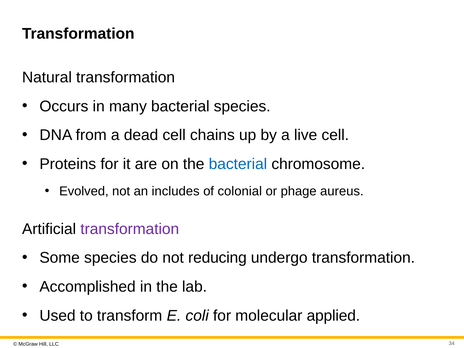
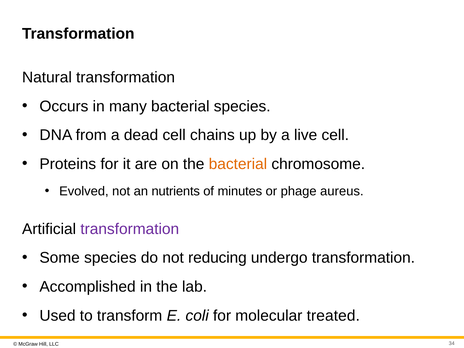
bacterial colour: blue -> orange (238, 164)
includes: includes -> nutrients (176, 191)
colonial: colonial -> minutes (240, 191)
applied: applied -> treated (333, 316)
